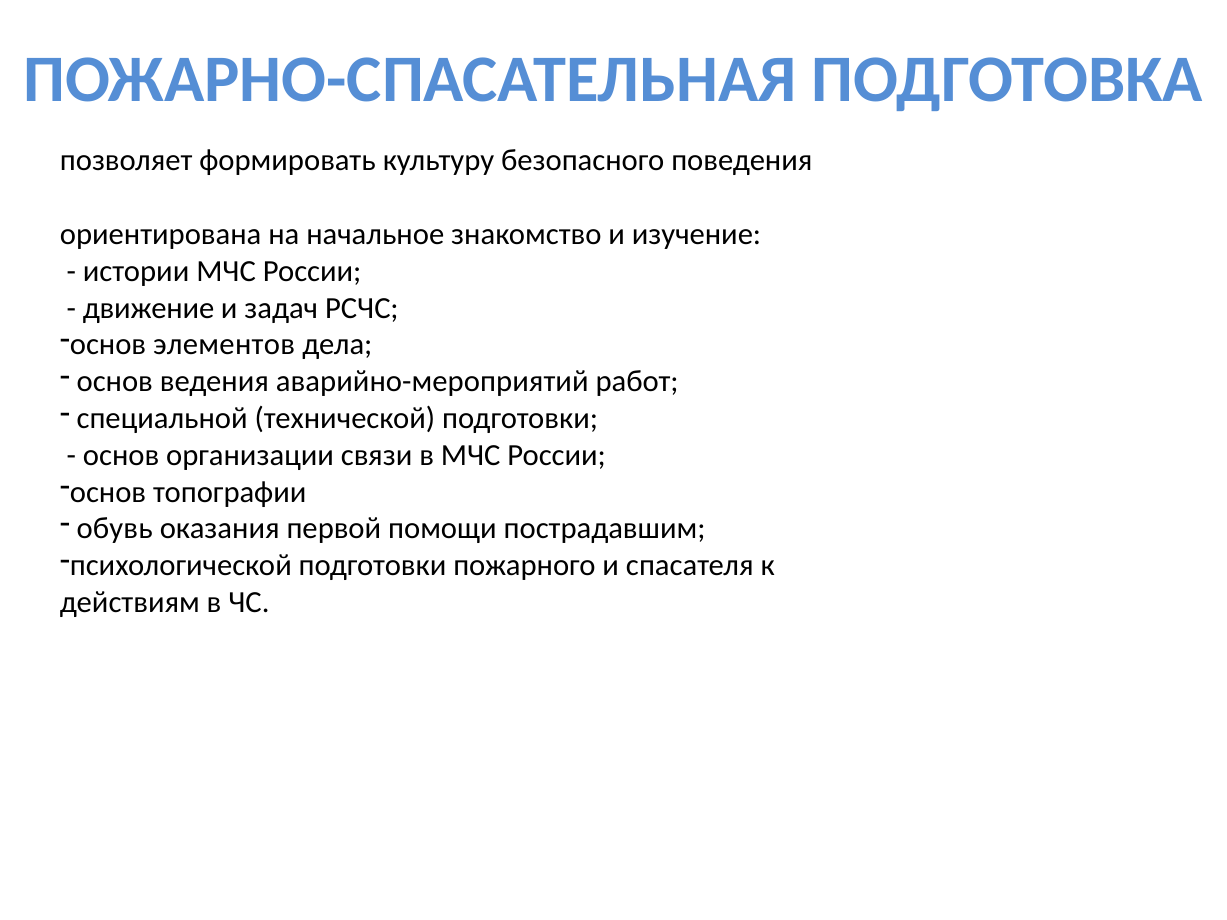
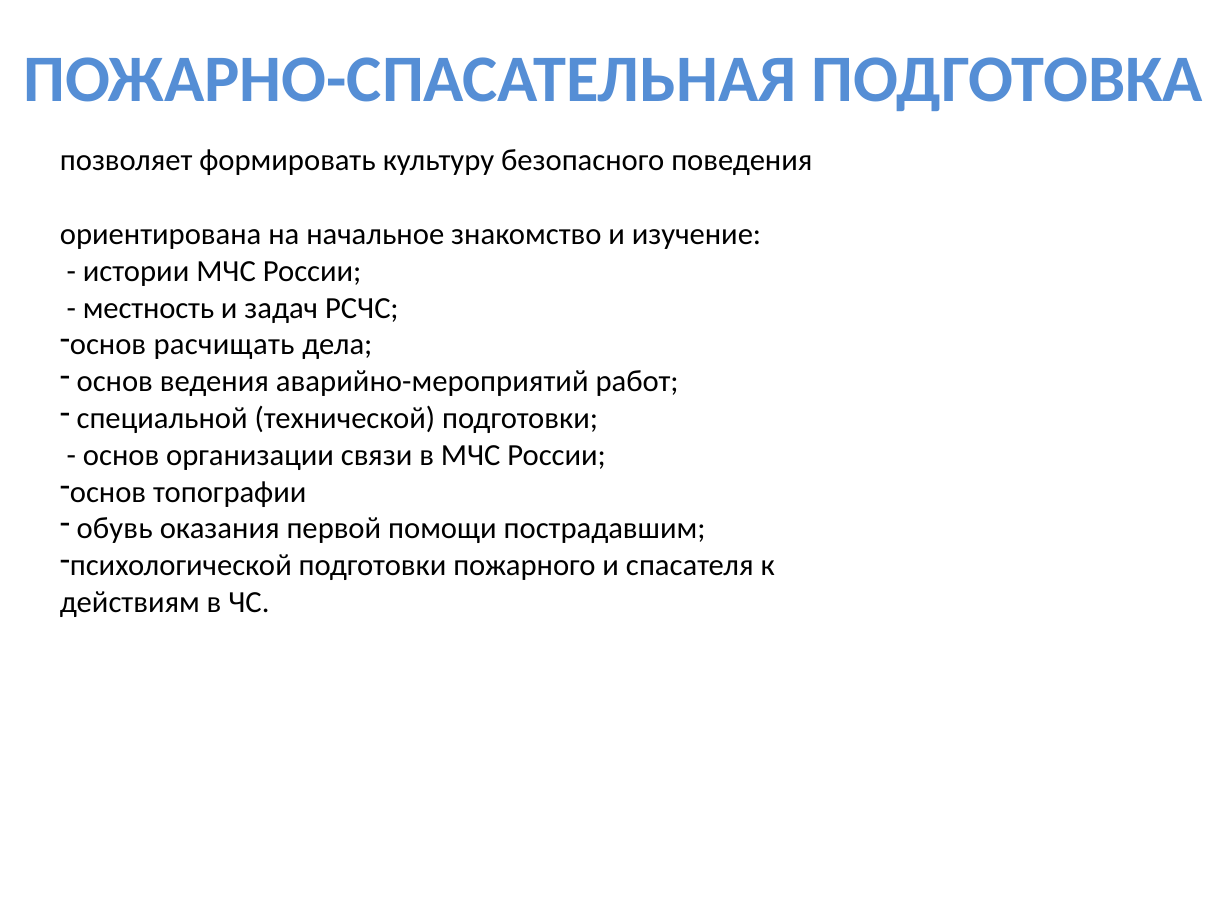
движение: движение -> местность (149, 308)
элементов: элементов -> расчищать (224, 345)
